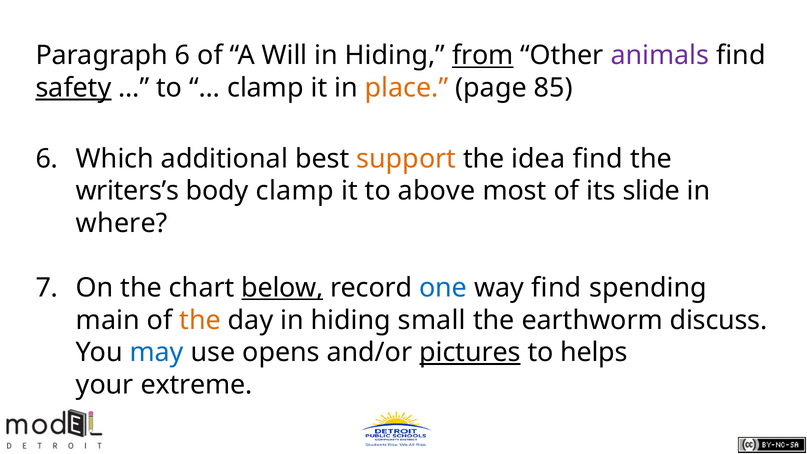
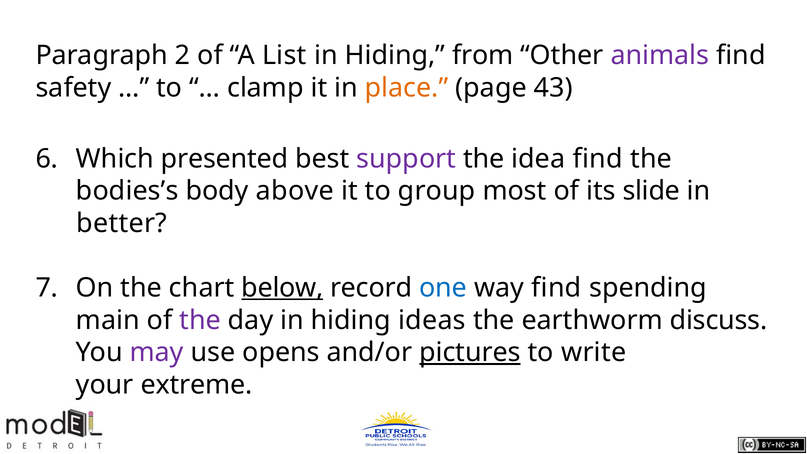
Paragraph 6: 6 -> 2 (183, 56)
Will: Will -> List (284, 56)
from underline: present -> none (483, 56)
safety underline: present -> none (73, 88)
85: 85 -> 43 (553, 88)
additional: additional -> presented (225, 159)
support colour: orange -> purple (406, 159)
writers’s: writers’s -> bodies’s (127, 191)
body clamp: clamp -> above (295, 191)
above: above -> group (437, 191)
where: where -> better (122, 223)
the colour: orange -> purple (200, 320)
small: small -> ideas (432, 320)
may colour: blue -> purple (157, 352)
helps: helps -> write (594, 352)
